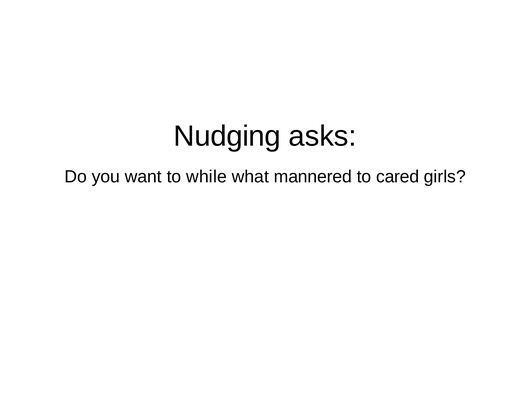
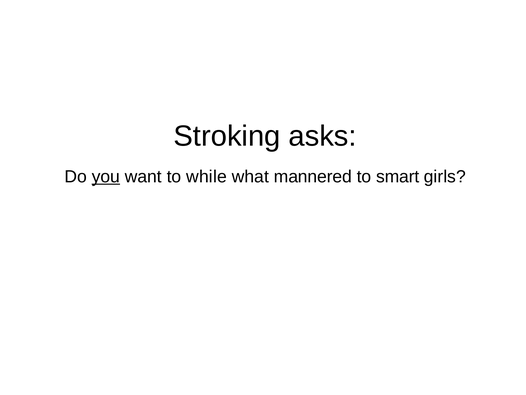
Nudging: Nudging -> Stroking (227, 136)
you underline: none -> present (106, 176)
cared: cared -> smart (398, 176)
